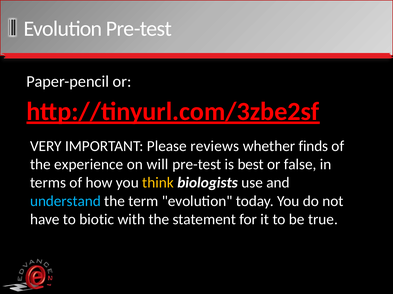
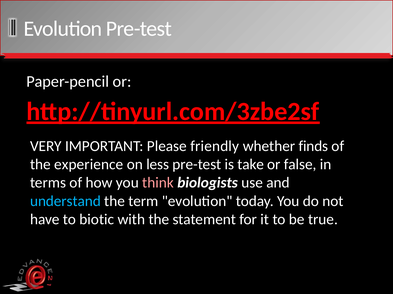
reviews: reviews -> friendly (215, 146)
will: will -> less (158, 165)
best: best -> take (251, 165)
think colour: yellow -> pink (158, 183)
